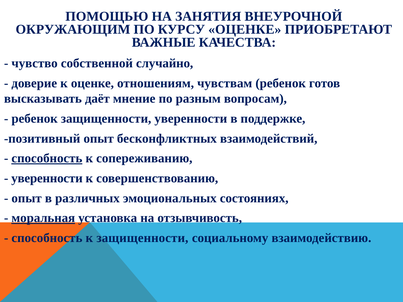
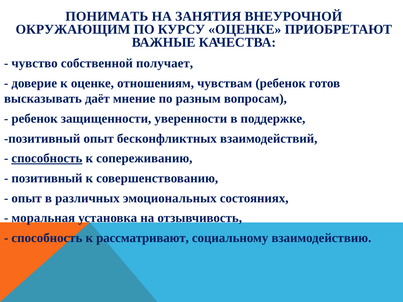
ПОМОЩЬЮ: ПОМОЩЬЮ -> ПОНИМАТЬ (107, 17)
случайно: случайно -> получает (165, 63)
уверенности: уверенности -> позитивный (47, 178)
моральная underline: present -> none (43, 218)
к защищенности: защищенности -> рассматривают (143, 238)
